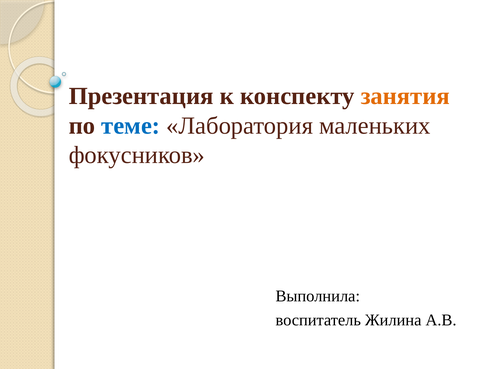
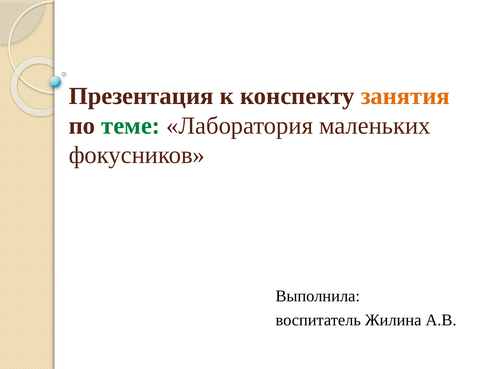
теме colour: blue -> green (131, 126)
